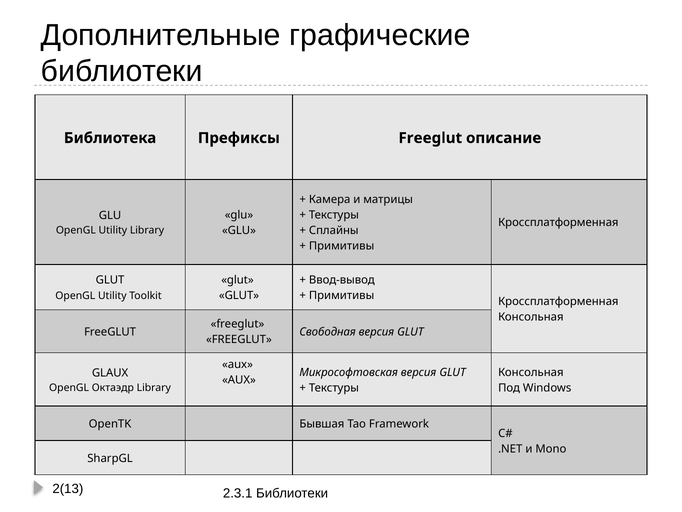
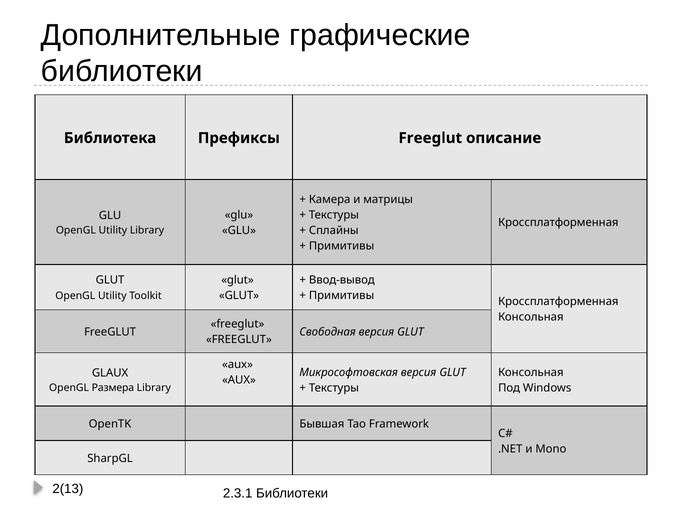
Октаэдр: Октаэдр -> Размера (113, 387)
